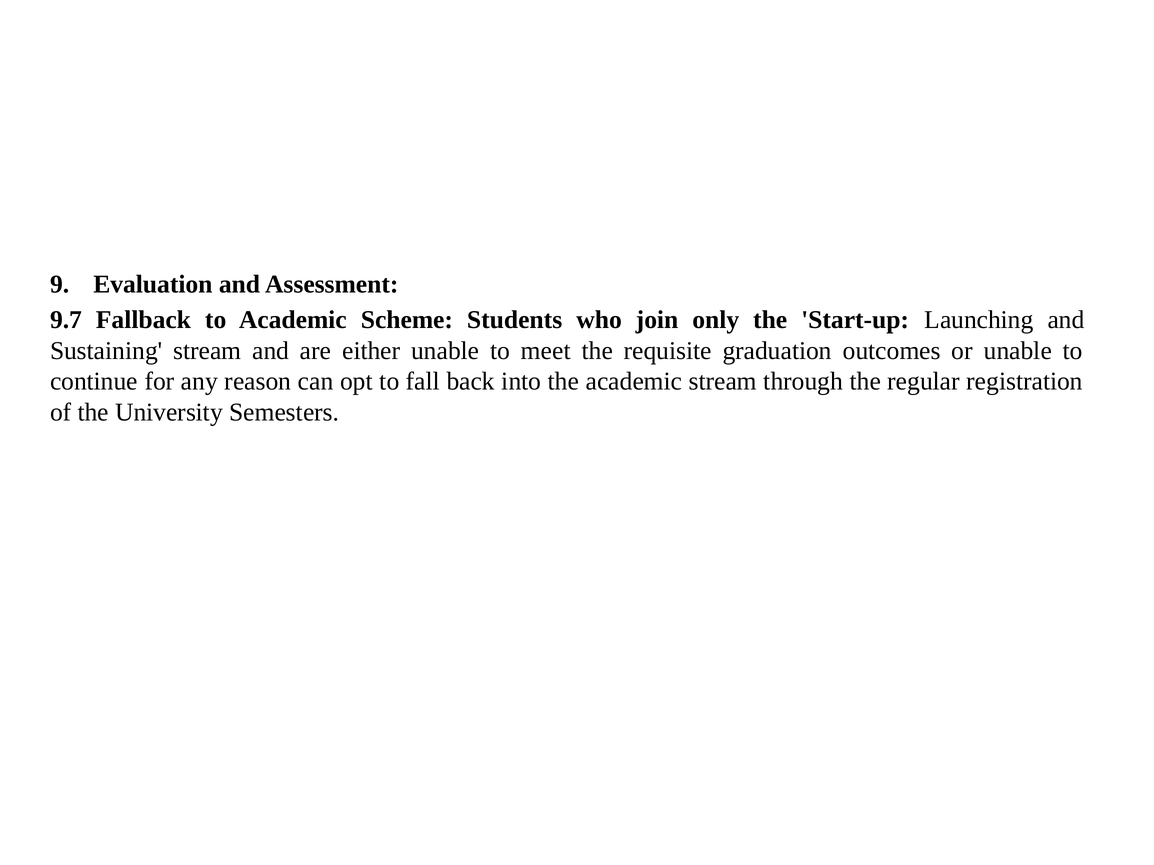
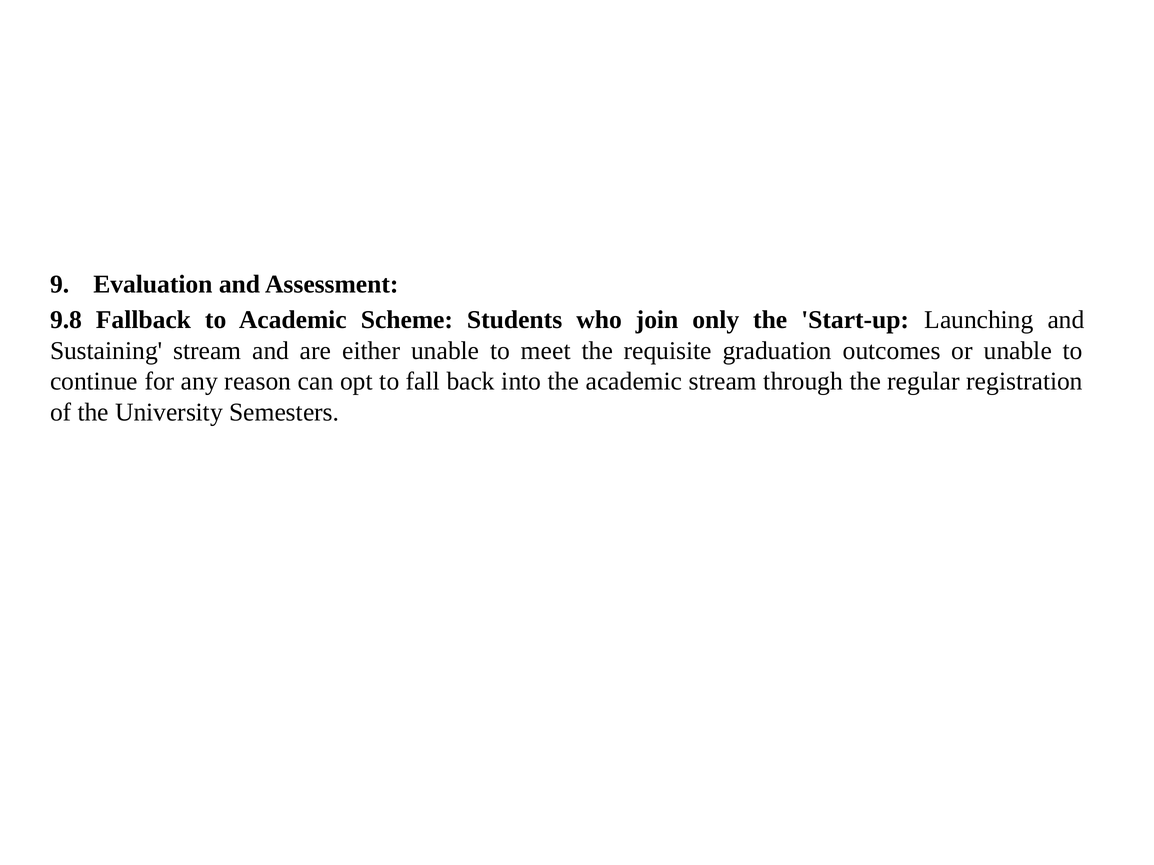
9.7: 9.7 -> 9.8 (66, 320)
